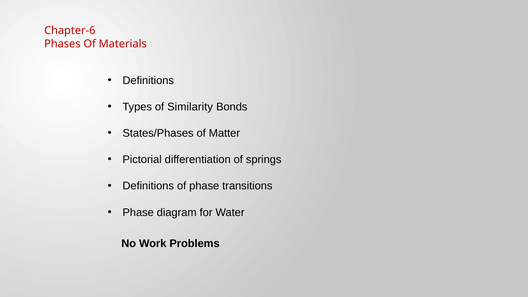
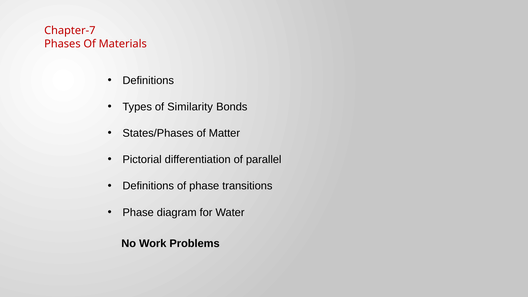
Chapter-6: Chapter-6 -> Chapter-7 (70, 31)
springs: springs -> parallel (264, 160)
